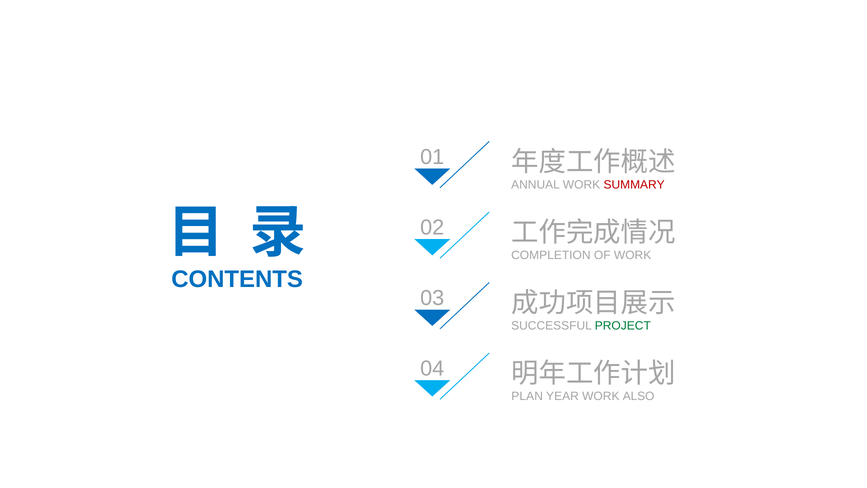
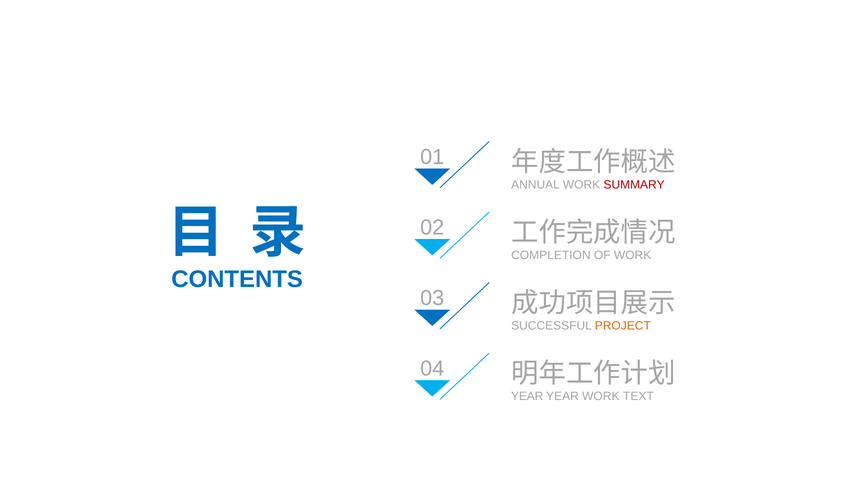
PROJECT colour: green -> orange (623, 326)
PLAN: PLAN -> YEAR (527, 396)
ALSO: ALSO -> TEXT (638, 396)
